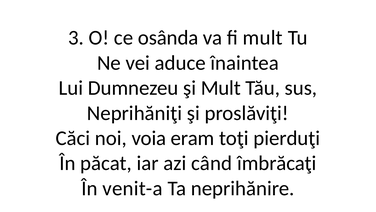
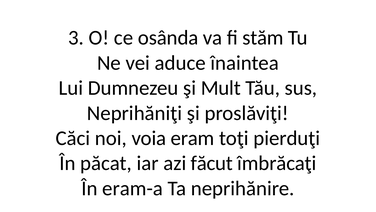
fi mult: mult -> stăm (263, 38)
când: când -> făcut (212, 163)
venit-a: venit-a -> eram-a (133, 188)
